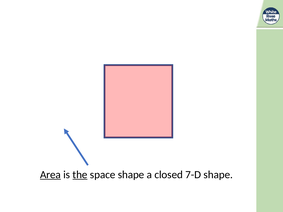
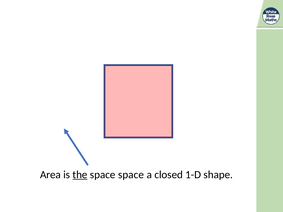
Area underline: present -> none (50, 175)
space shape: shape -> space (131, 175)
7-D: 7-D -> 1-D (193, 175)
